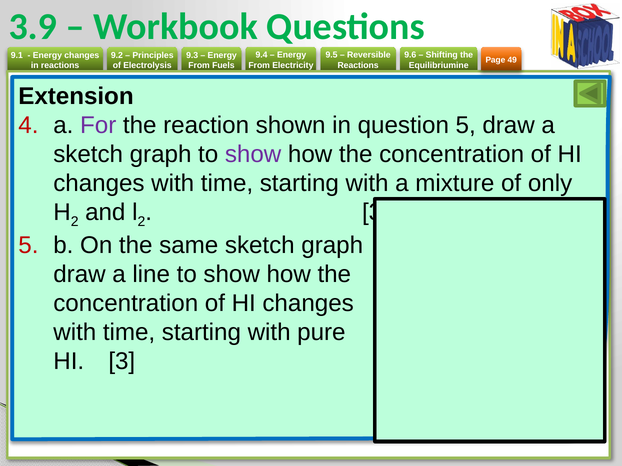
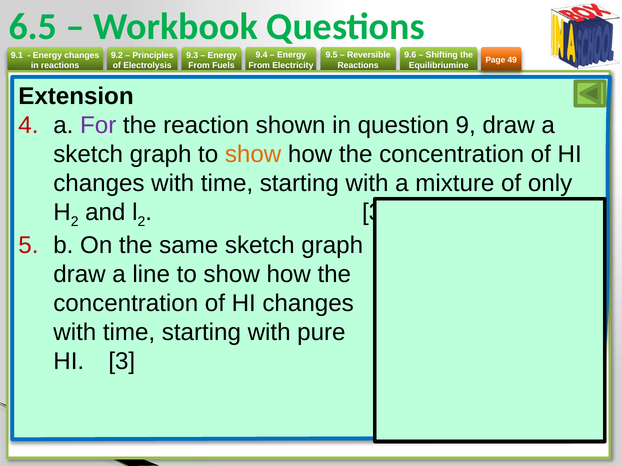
3.9: 3.9 -> 6.5 (33, 27)
question 5: 5 -> 9 (466, 125)
show colour: purple -> orange (253, 154)
